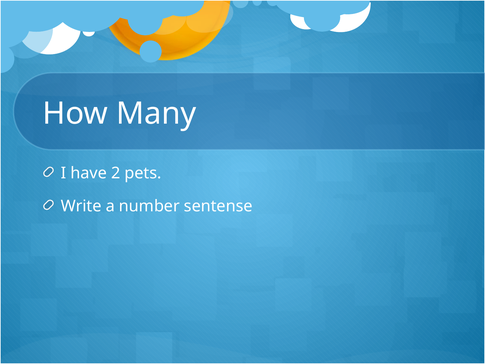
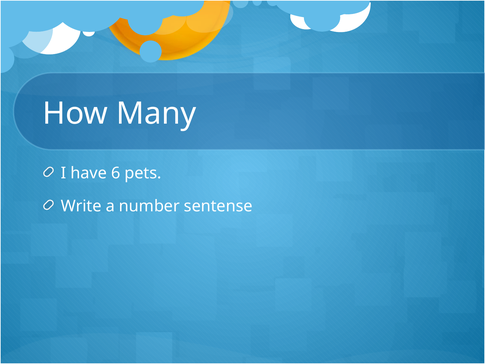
2: 2 -> 6 (116, 173)
